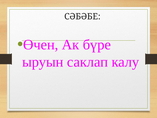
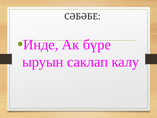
Өчен: Өчен -> Инде (41, 45)
